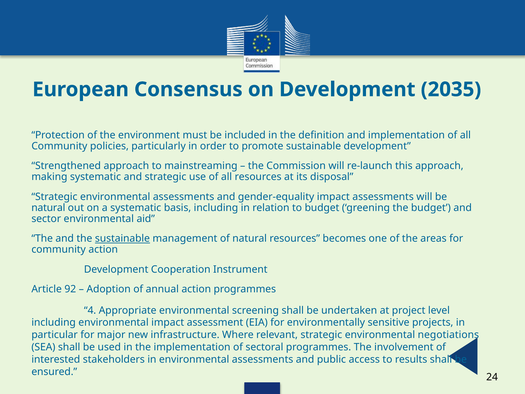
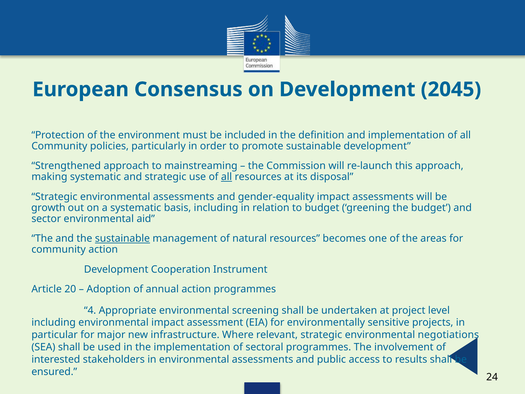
2035: 2035 -> 2045 (451, 89)
all underline: none -> present (227, 177)
natural: natural -> growth (48, 208)
92: 92 -> 20 (70, 289)
